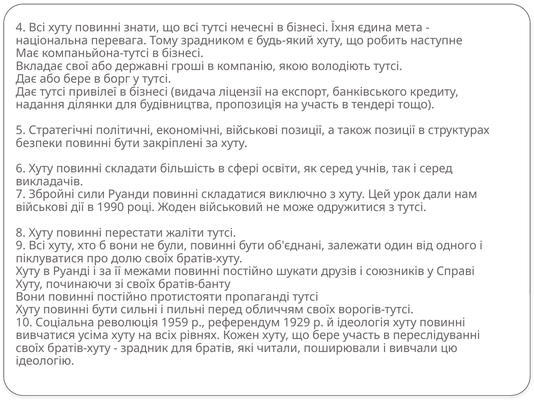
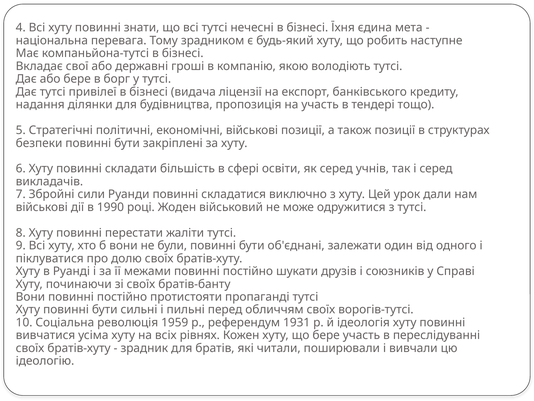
1929: 1929 -> 1931 (297, 322)
